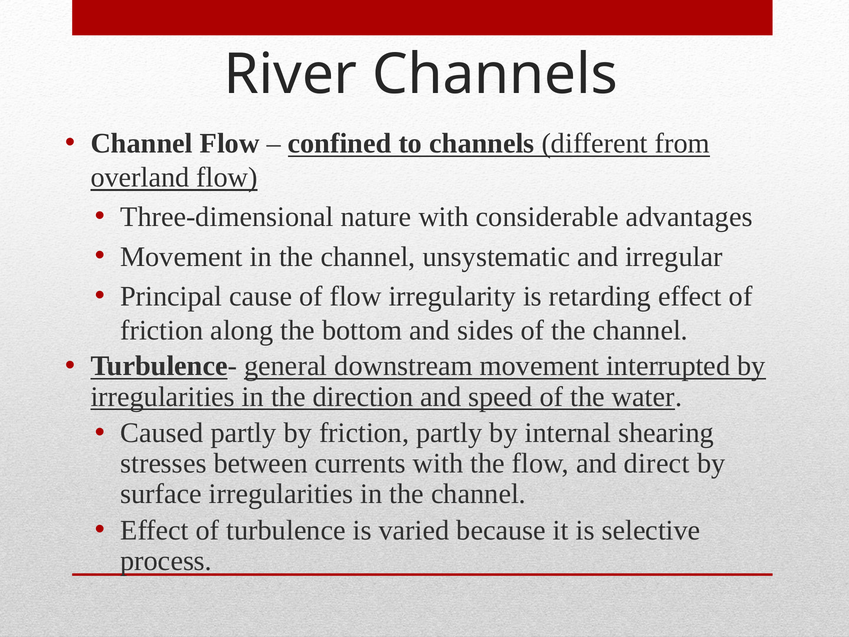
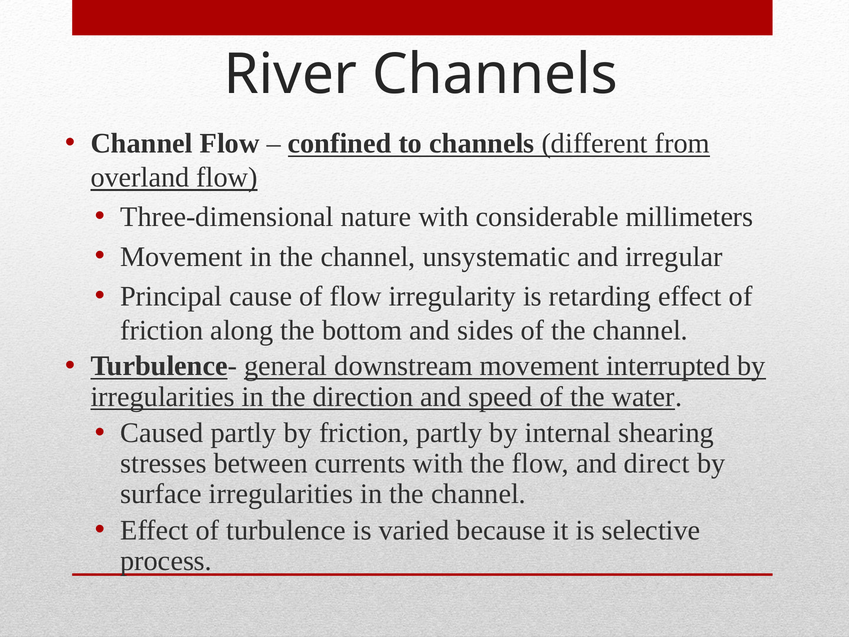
advantages: advantages -> millimeters (690, 217)
